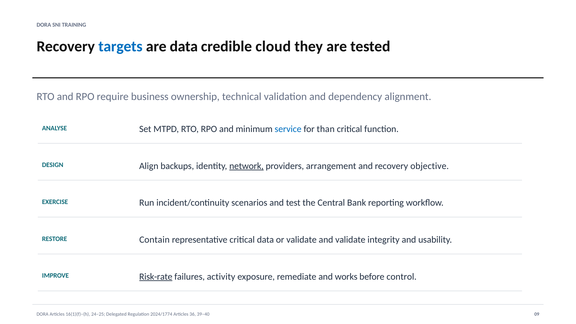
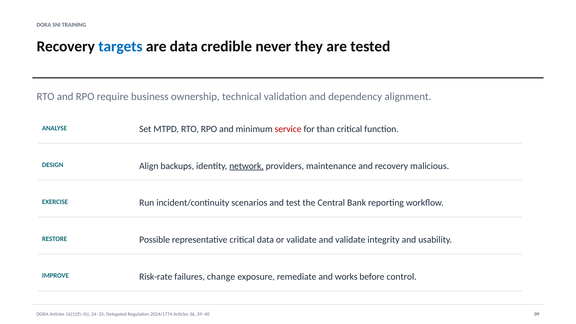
cloud: cloud -> never (273, 47)
service colour: blue -> red (288, 129)
arrangement: arrangement -> maintenance (331, 166)
objective: objective -> malicious (430, 166)
Contain: Contain -> Possible (155, 240)
Risk-rate underline: present -> none (156, 277)
activity: activity -> change (221, 277)
